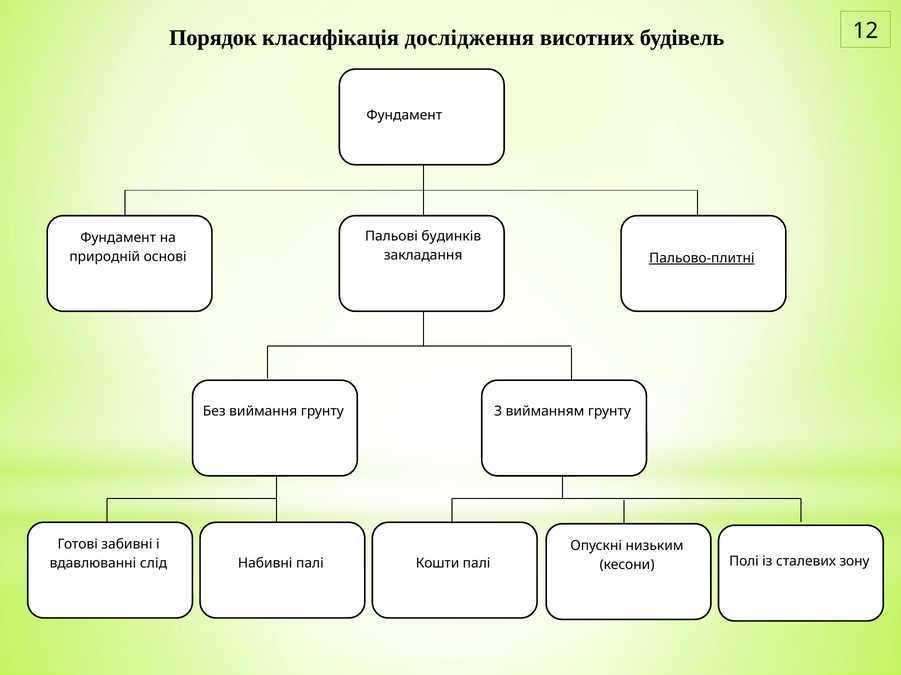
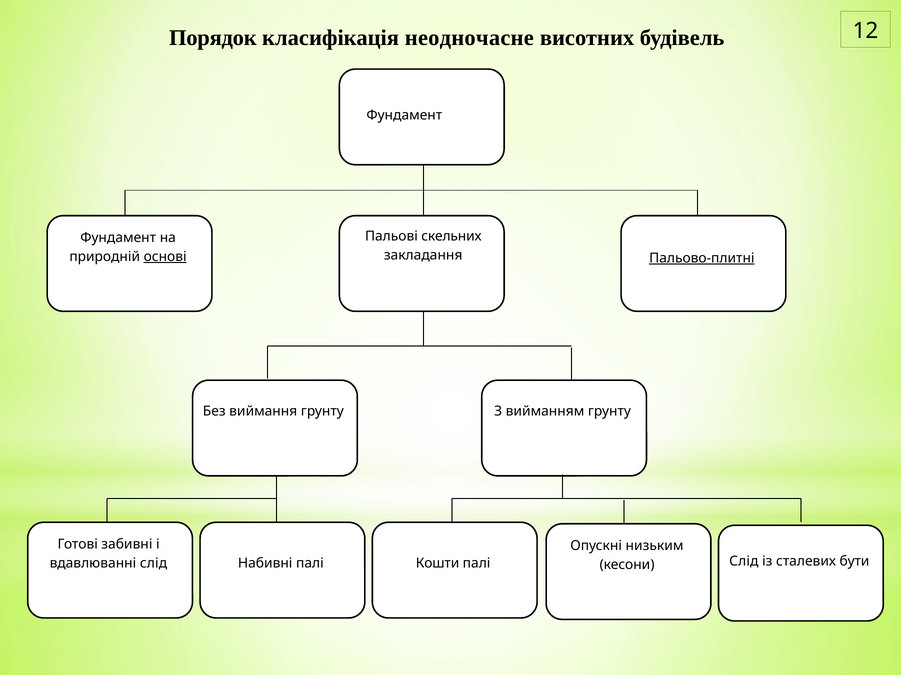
дослідження: дослідження -> неодночасне (469, 38)
будинків: будинків -> скельних (451, 237)
основі underline: none -> present (165, 257)
кесони Полі: Полі -> Слід (744, 562)
зону: зону -> бути (854, 562)
